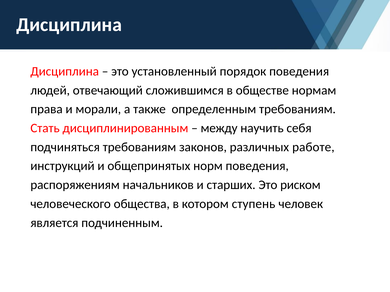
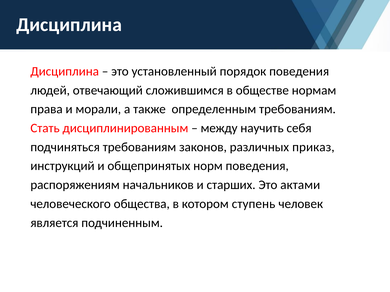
работе: работе -> приказ (313, 147)
риском: риском -> актами (300, 185)
